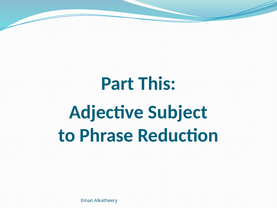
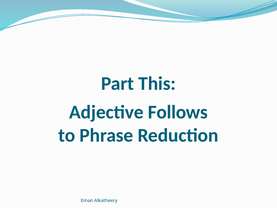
Subject: Subject -> Follows (178, 112)
